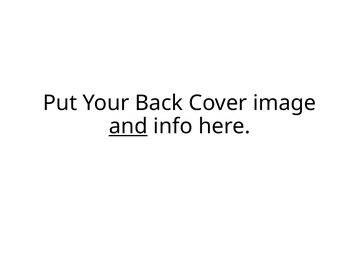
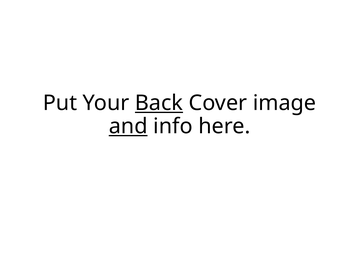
Back underline: none -> present (159, 103)
